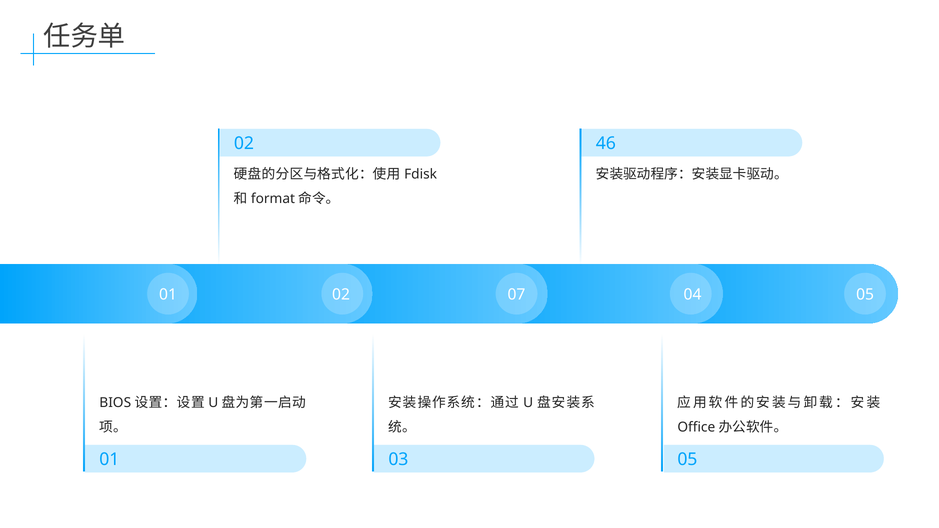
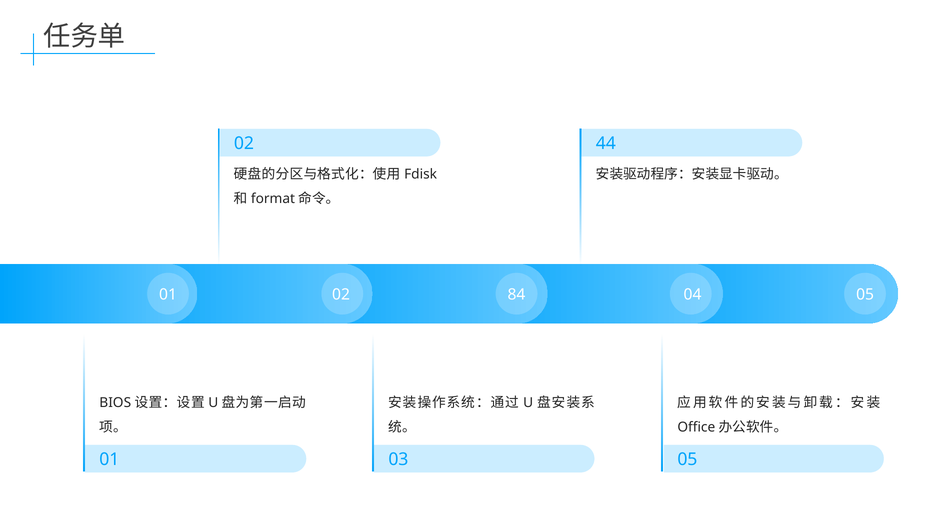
46: 46 -> 44 (606, 144)
07: 07 -> 84 (516, 295)
